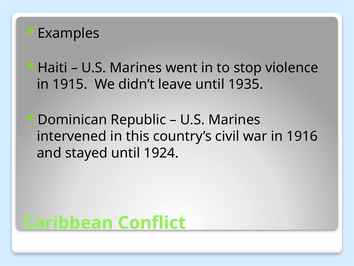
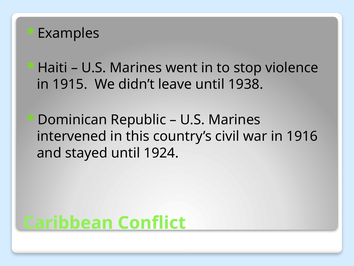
1935: 1935 -> 1938 (246, 84)
